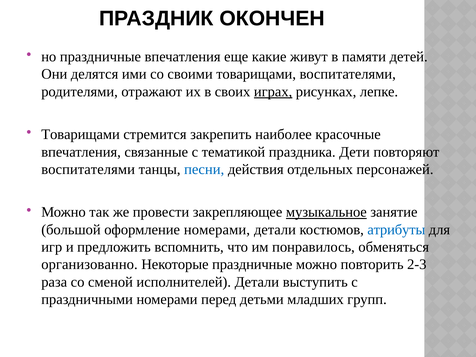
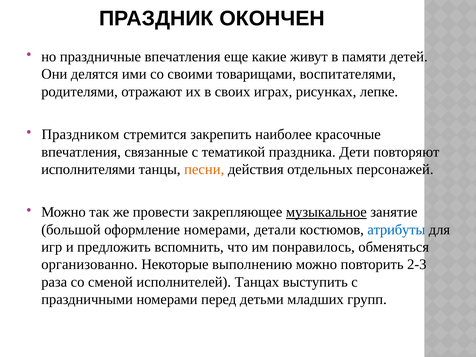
играх underline: present -> none (273, 92)
Товарищами: Товарищами -> Праздником (80, 134)
воспитателями: воспитателями -> исполнителями (88, 169)
песни colour: blue -> orange (204, 169)
Некоторые праздничные: праздничные -> выполнению (252, 265)
исполнителей Детали: Детали -> Танцах (257, 282)
